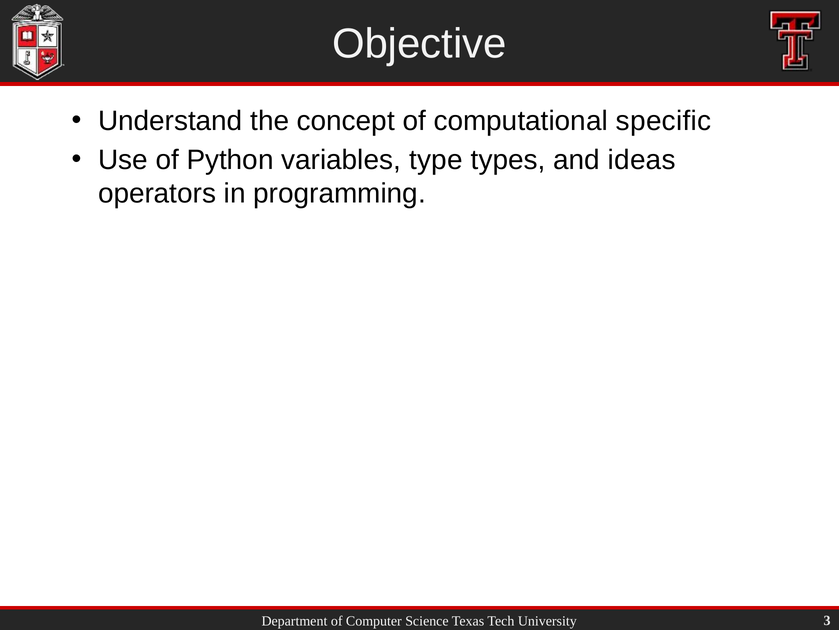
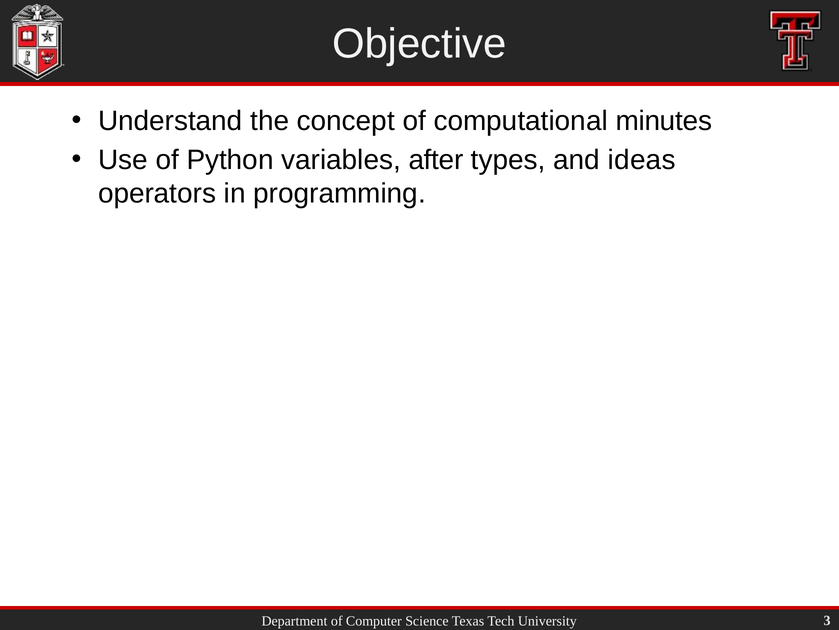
specific: specific -> minutes (664, 121)
type: type -> after (436, 160)
